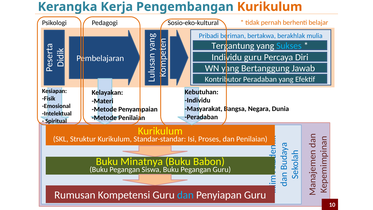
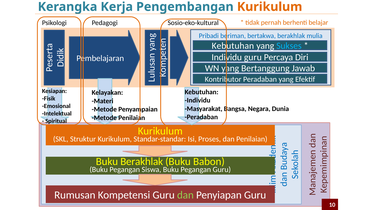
Tergantung: Tergantung -> Kebutuhan (233, 46)
Buku Minatnya: Minatnya -> Berakhlak (142, 161)
dan colour: light blue -> light green (185, 195)
